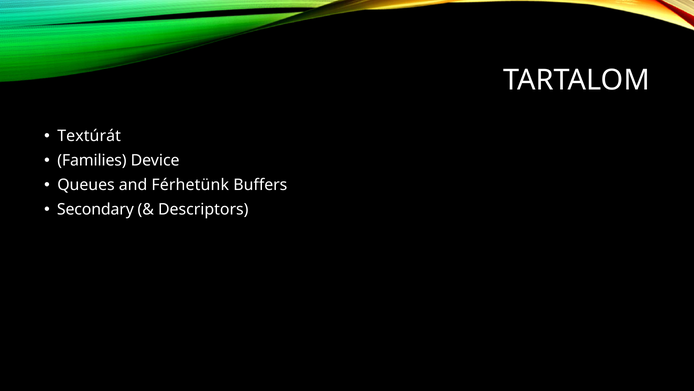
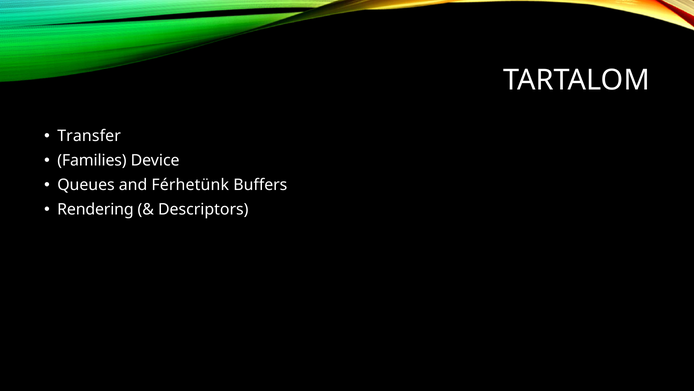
Textúrát: Textúrát -> Transfer (89, 136)
Secondary: Secondary -> Rendering (95, 209)
